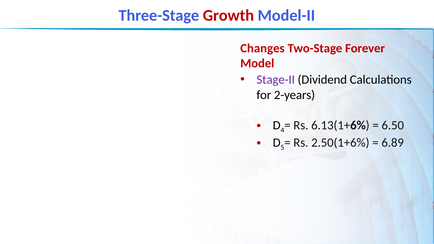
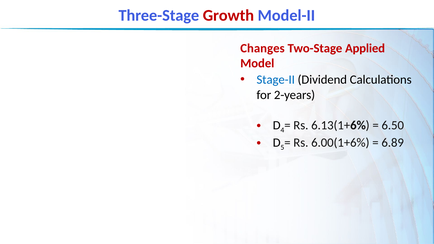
Forever: Forever -> Applied (365, 48)
Stage-II colour: purple -> blue (276, 80)
2.50(1+6%: 2.50(1+6% -> 6.00(1+6% (340, 143)
